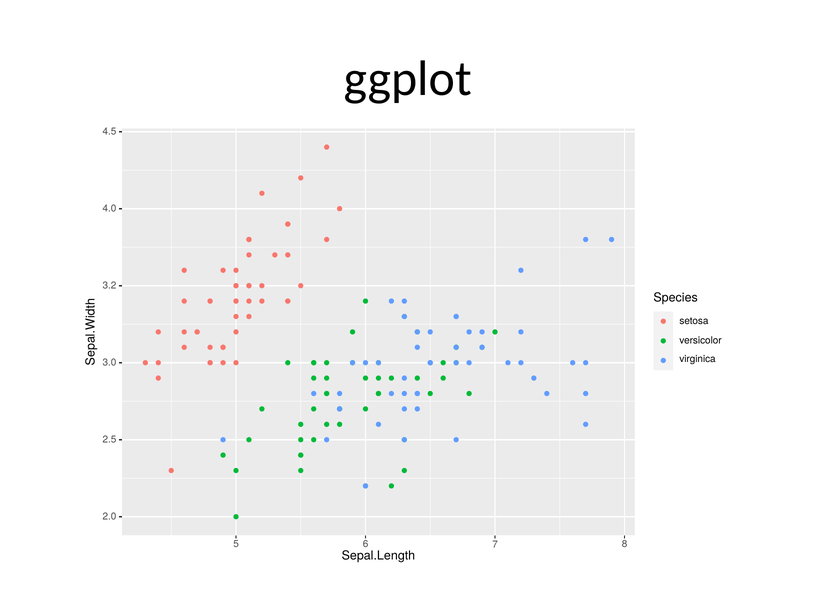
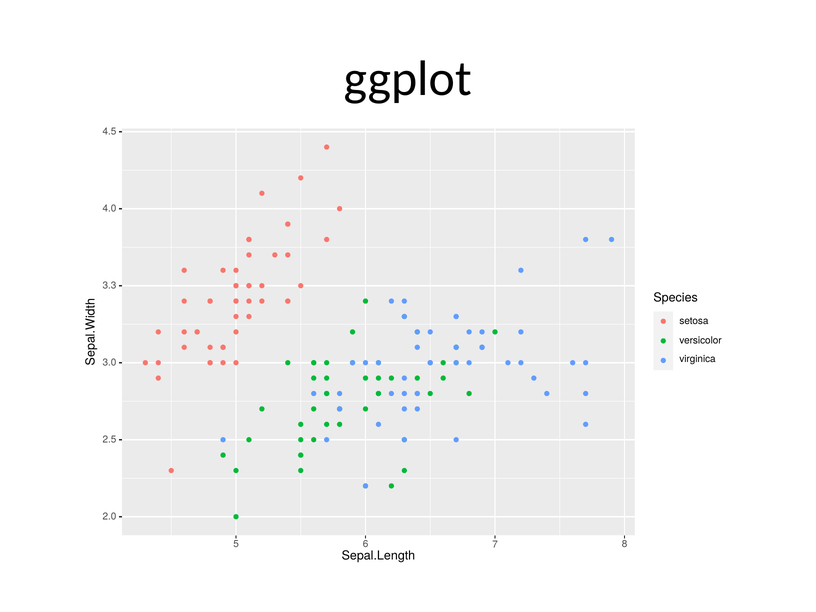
3.2: 3.2 -> 3.3 (109, 285)
